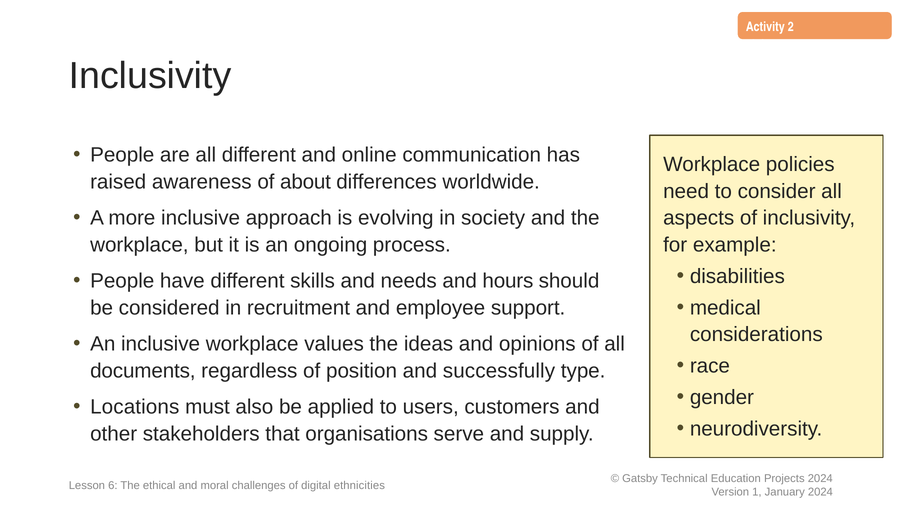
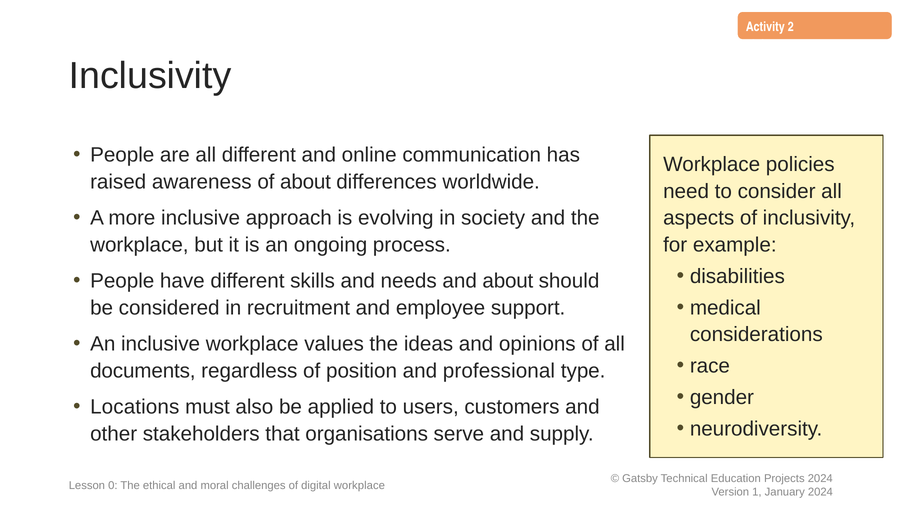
and hours: hours -> about (508, 281)
successfully: successfully -> professional (499, 370)
6: 6 -> 0 (113, 485)
digital ethnicities: ethnicities -> workplace (359, 485)
